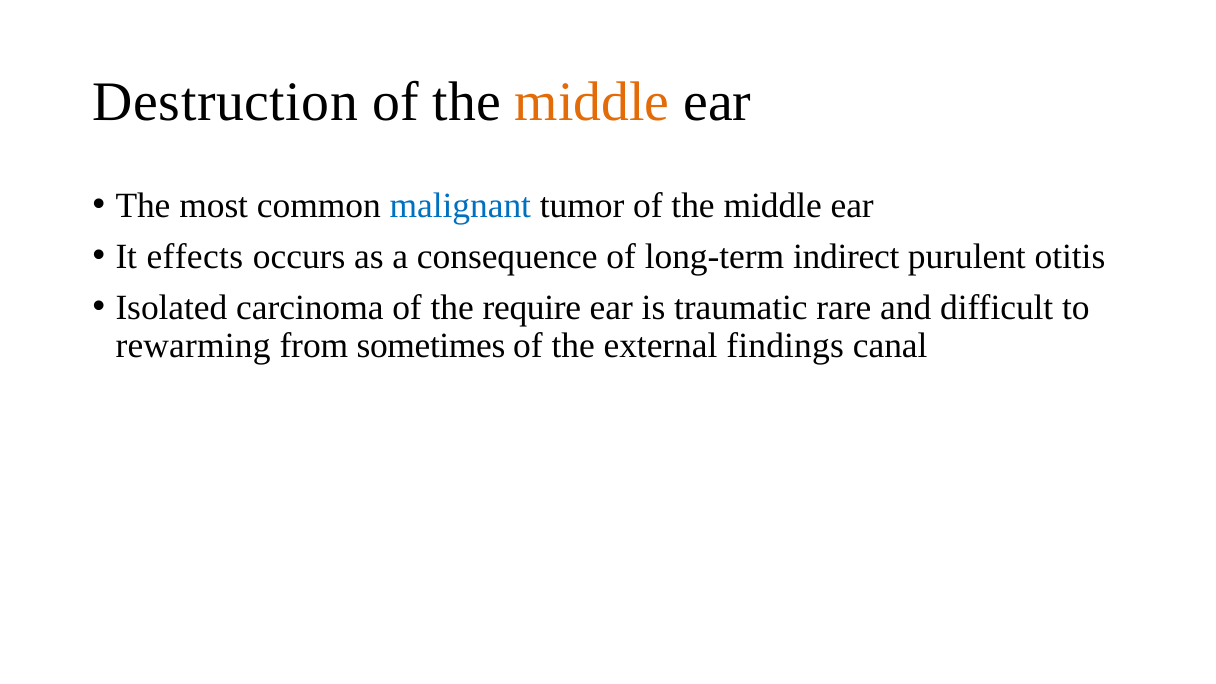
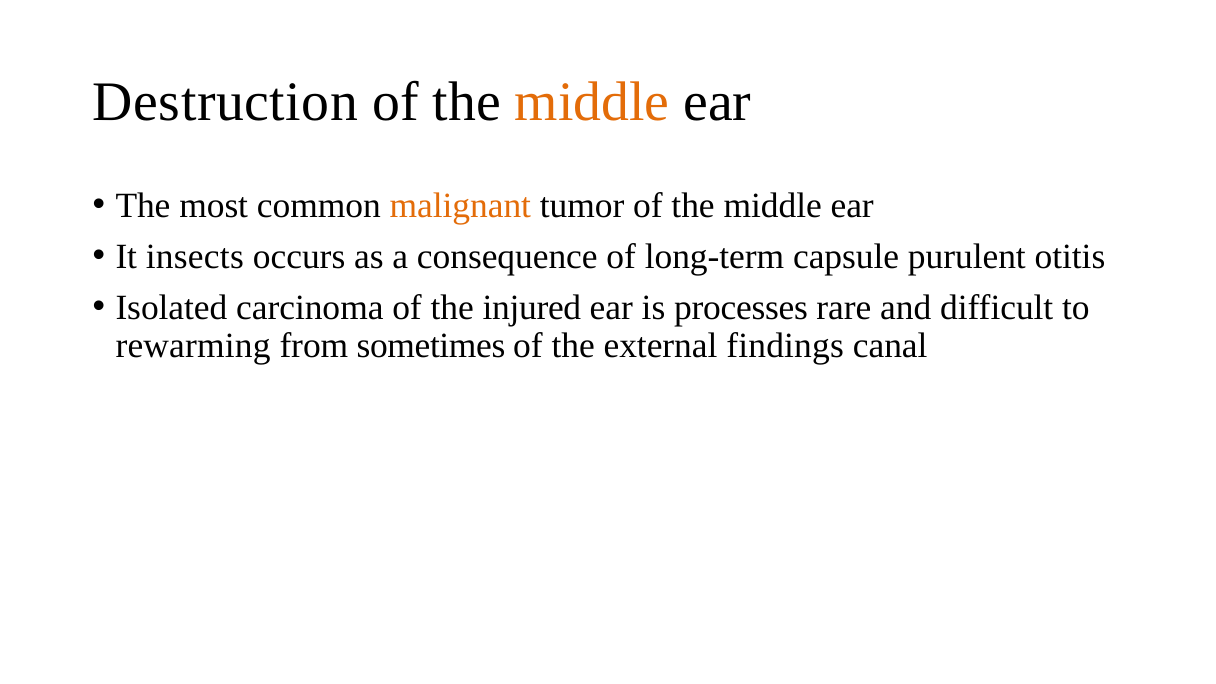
malignant colour: blue -> orange (460, 206)
effects: effects -> insects (195, 257)
indirect: indirect -> capsule (846, 257)
require: require -> injured (532, 308)
traumatic: traumatic -> processes (741, 308)
